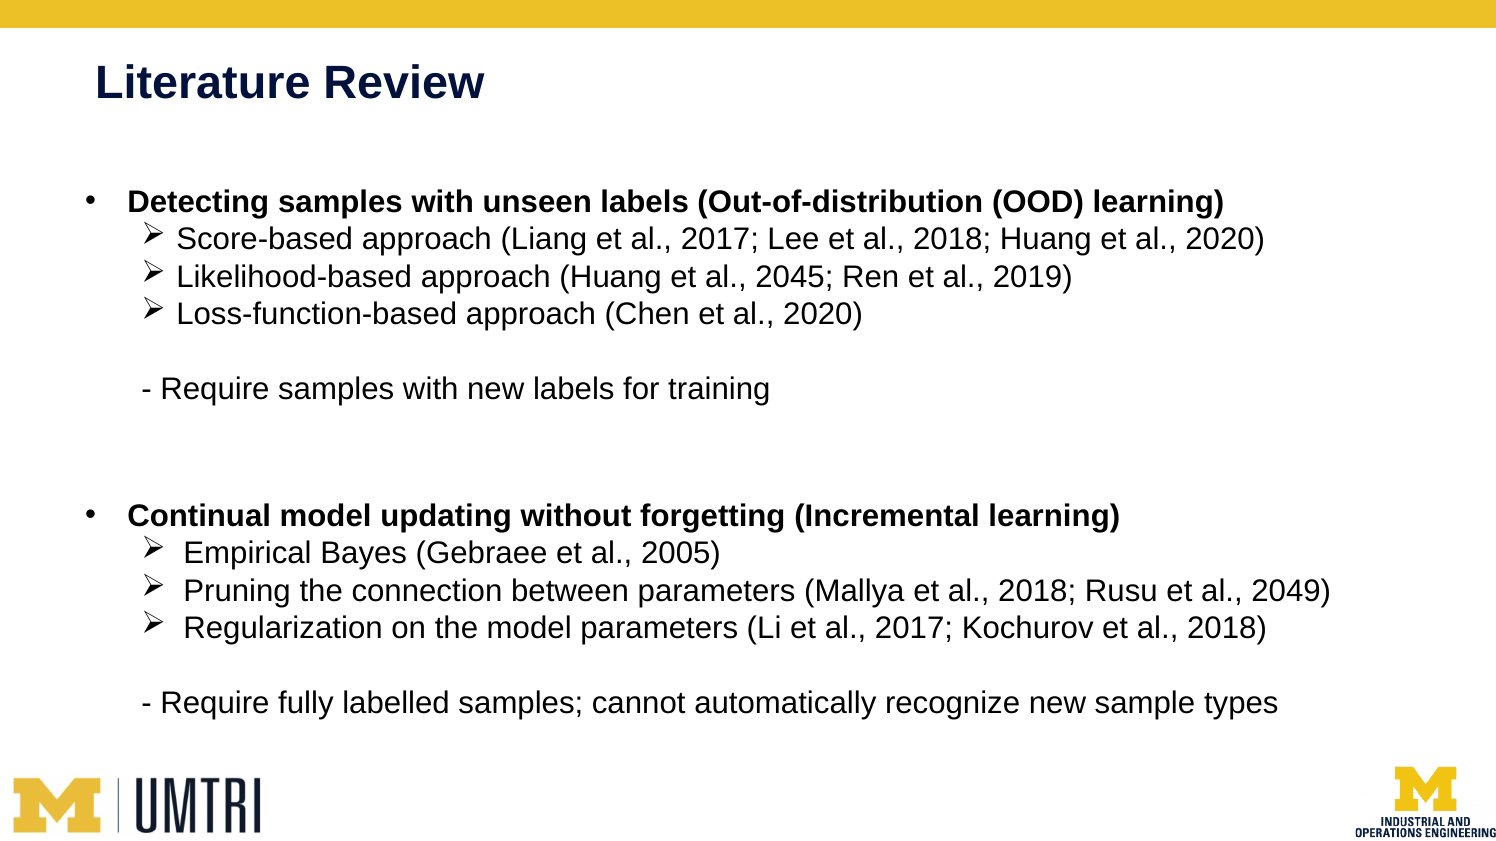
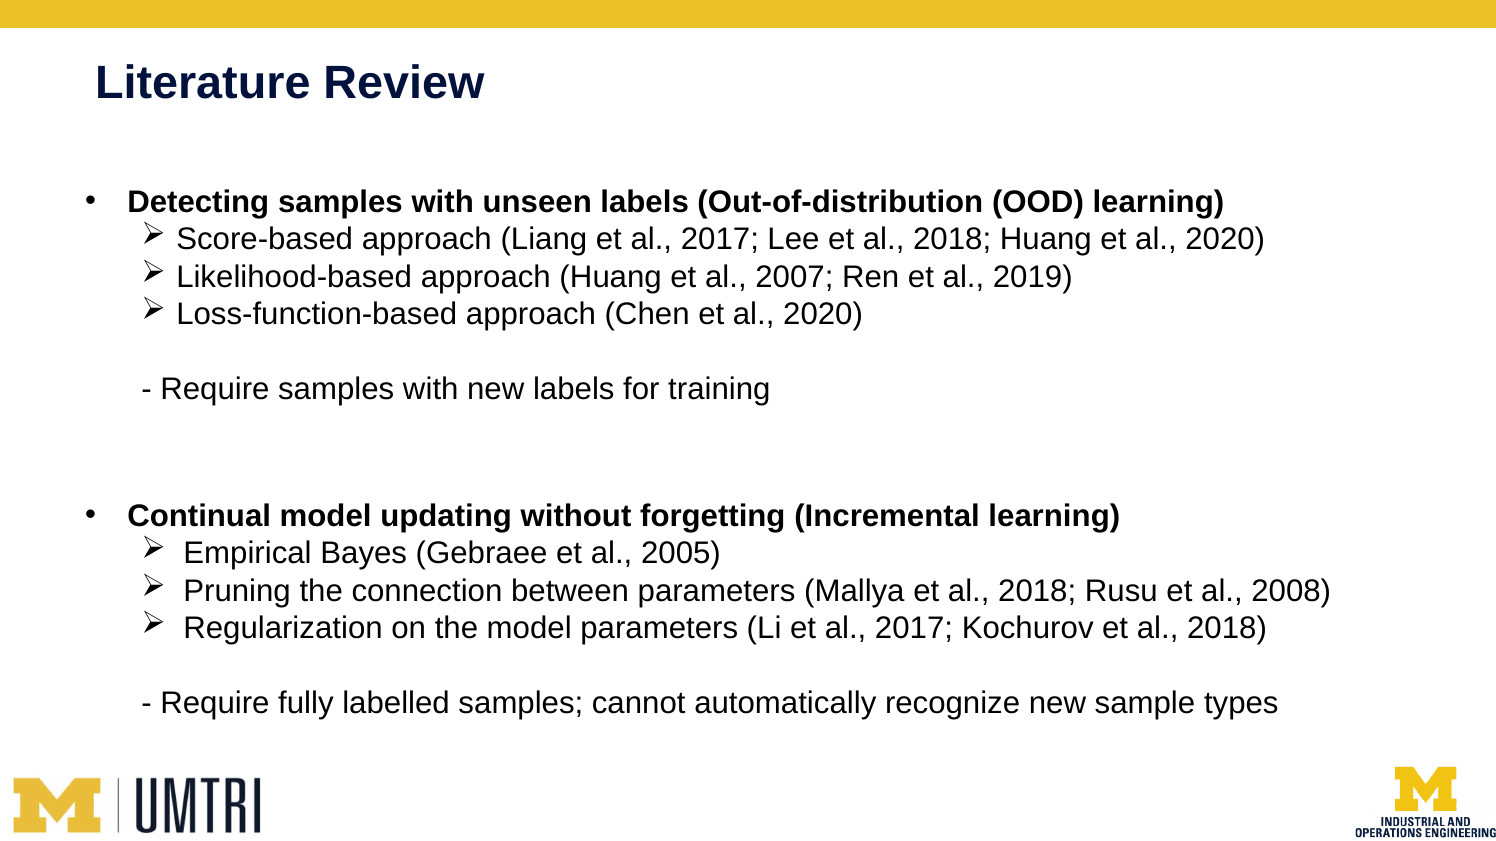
2045: 2045 -> 2007 (794, 277)
2049: 2049 -> 2008 (1291, 591)
